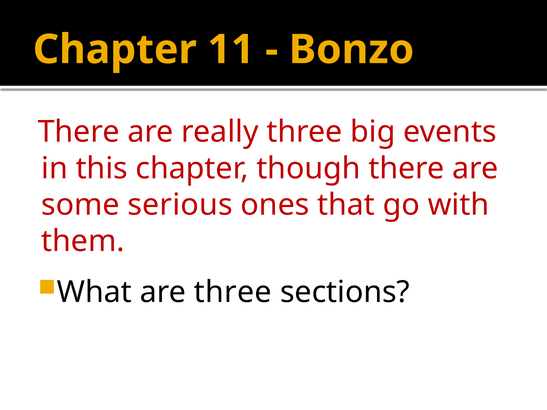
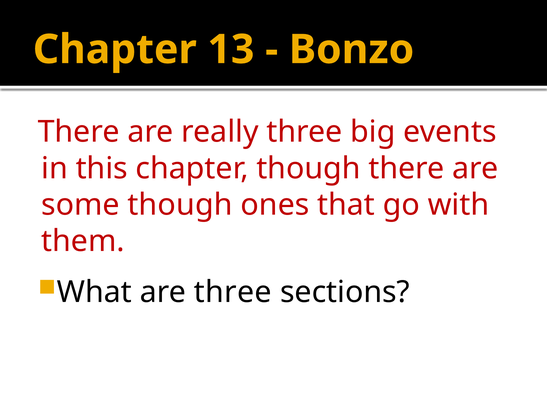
11: 11 -> 13 (231, 50)
some serious: serious -> though (180, 205)
